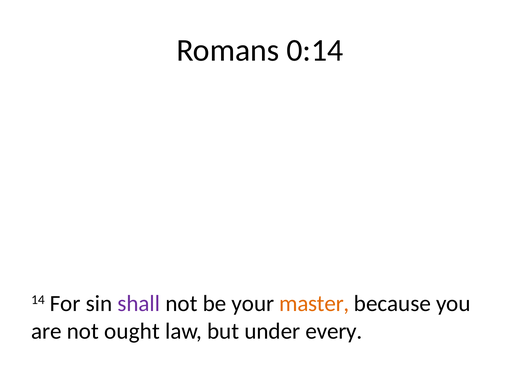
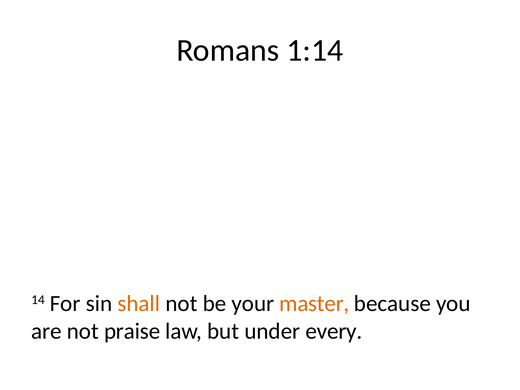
0:14: 0:14 -> 1:14 (315, 50)
shall colour: purple -> orange (139, 303)
ought: ought -> praise (132, 331)
